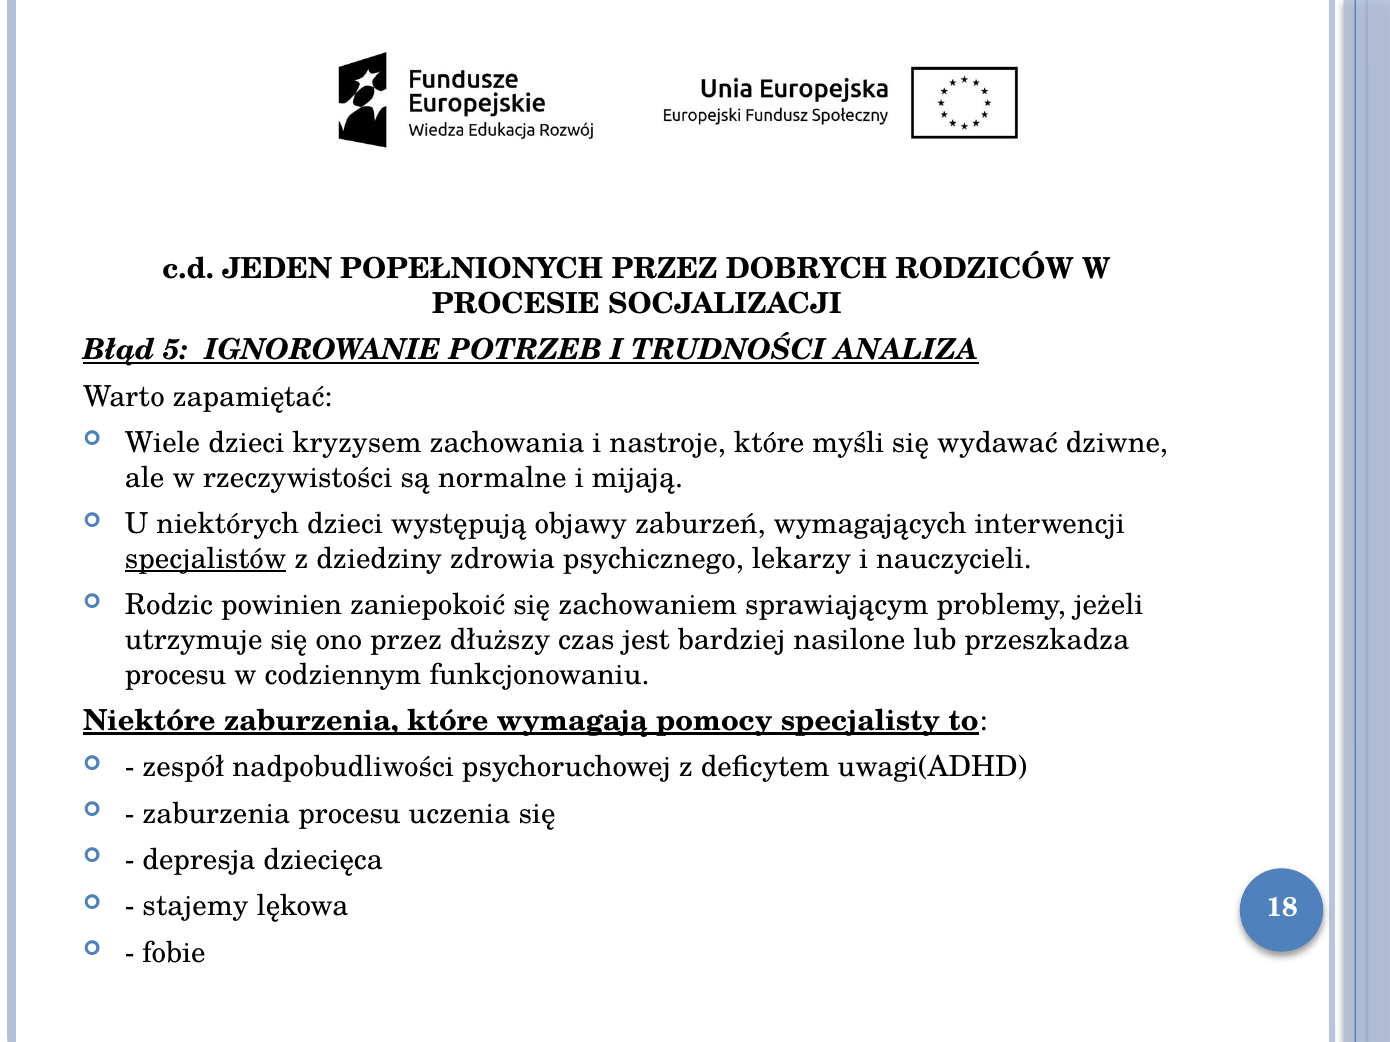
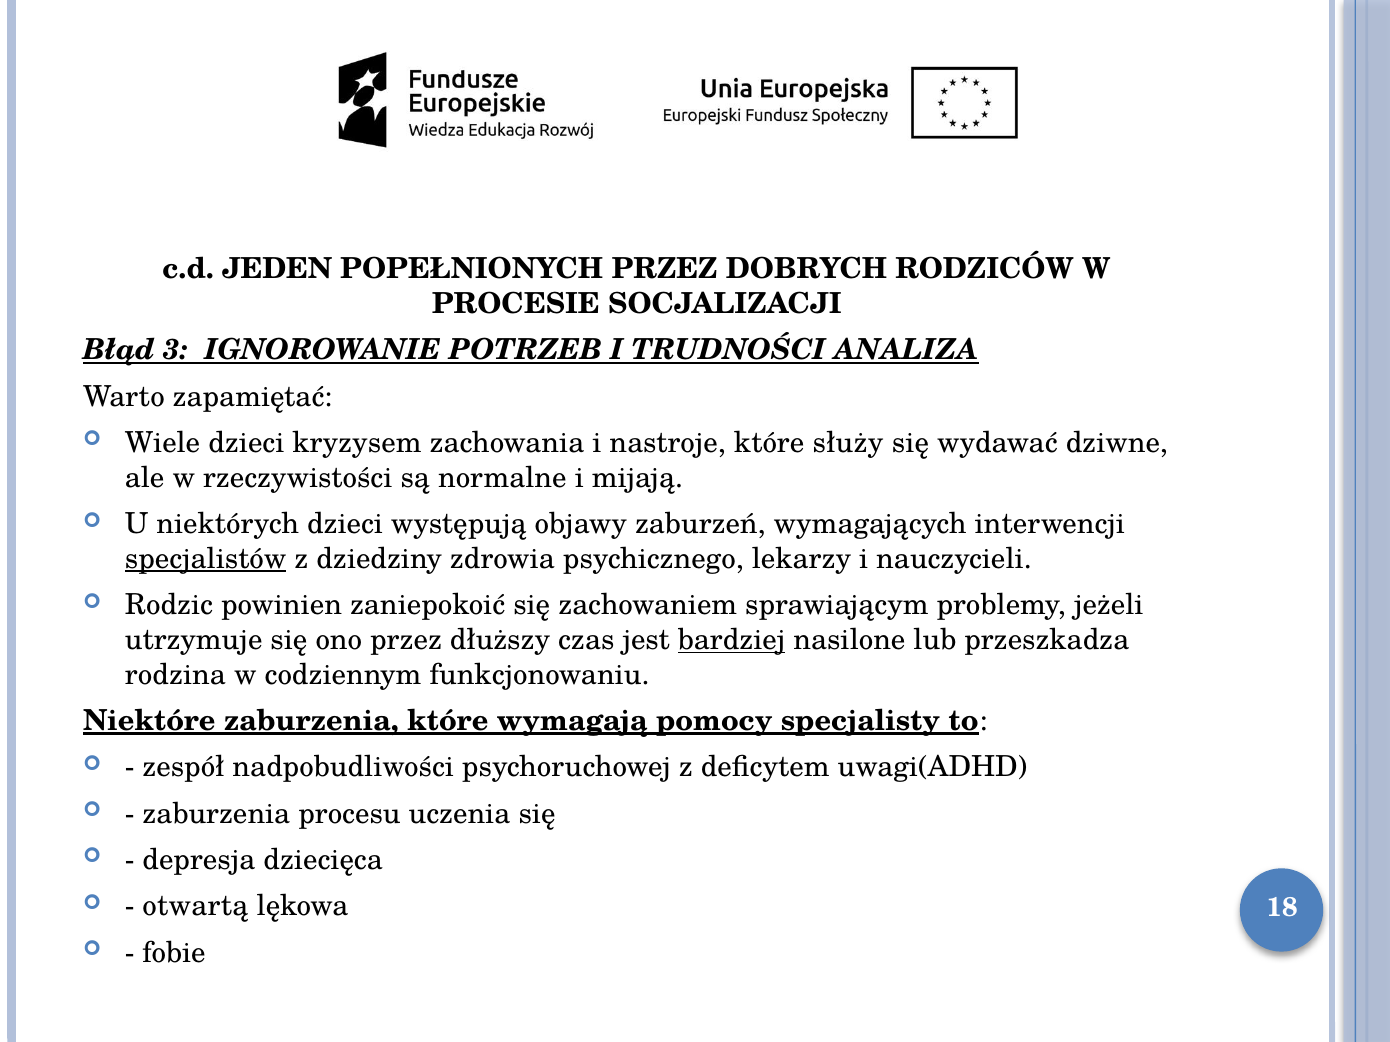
5: 5 -> 3 (176, 351)
myśli: myśli -> służy (848, 443)
bardziej underline: none -> present (732, 640)
procesu: procesu -> rodzina (175, 675)
stajemy: stajemy -> otwartą (195, 907)
